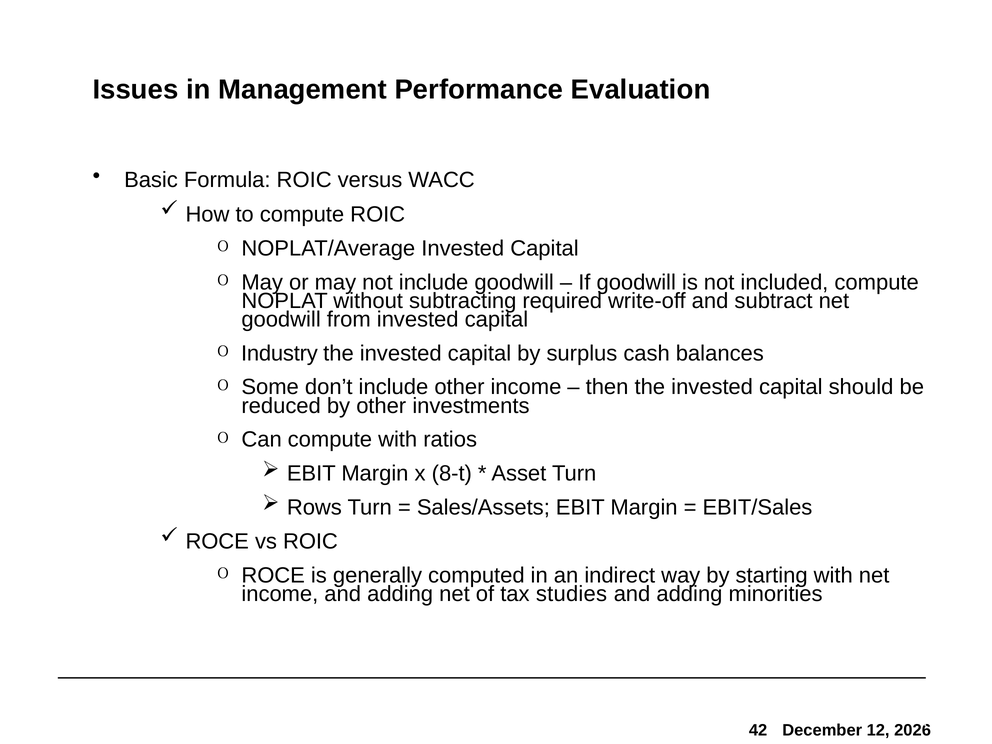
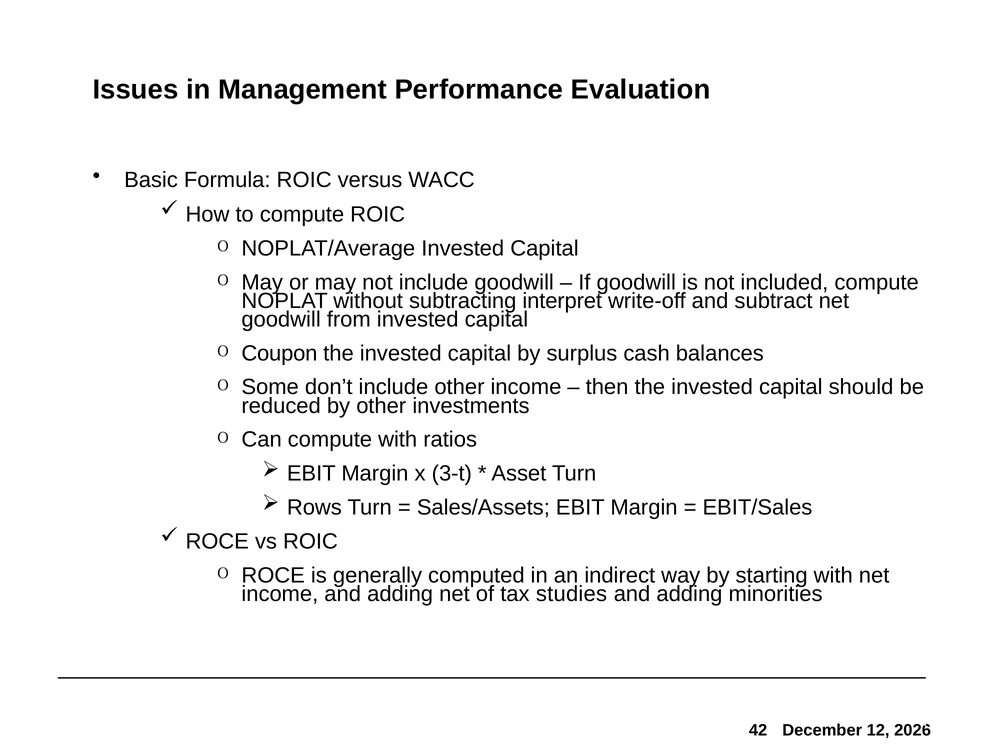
required: required -> interpret (562, 301)
Industry: Industry -> Coupon (279, 353)
8-t: 8-t -> 3-t (452, 474)
